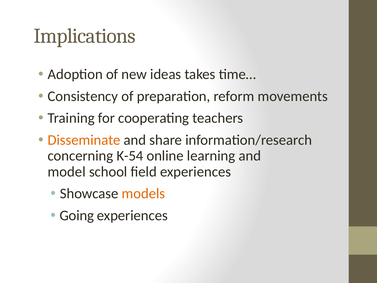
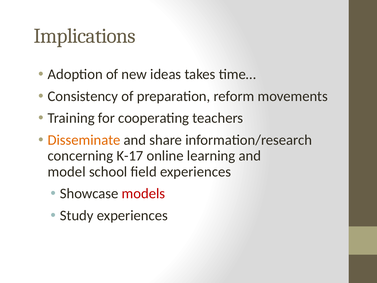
K-54: K-54 -> K-17 (130, 156)
models colour: orange -> red (143, 193)
Going: Going -> Study (77, 215)
